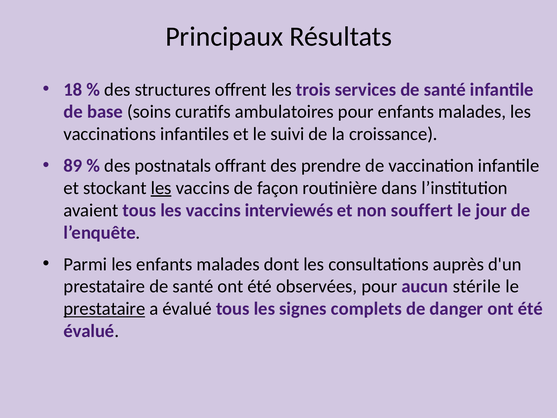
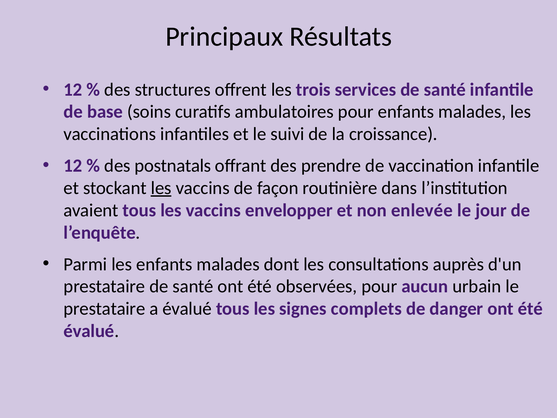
18: 18 -> 12 (73, 90)
89: 89 -> 12 (73, 166)
interviewés: interviewés -> envelopper (289, 210)
souffert: souffert -> enlevée (422, 210)
stérile: stérile -> urbain (477, 286)
prestataire underline: present -> none (104, 309)
